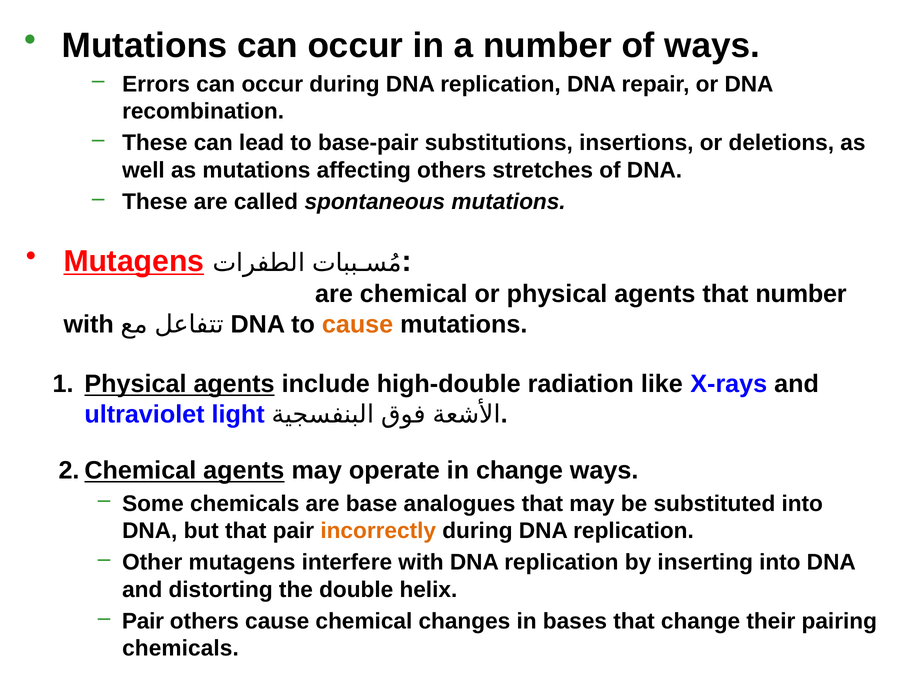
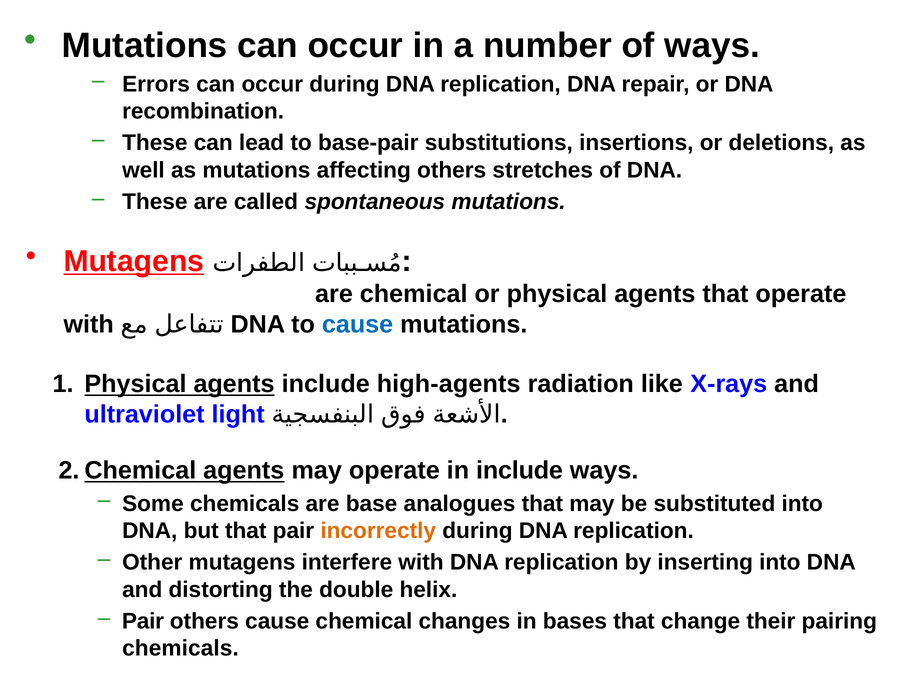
that number: number -> operate (801, 294)
cause colour: orange -> blue (358, 324)
high-double: high-double -> high-agents (449, 384)
in change: change -> include (520, 470)
